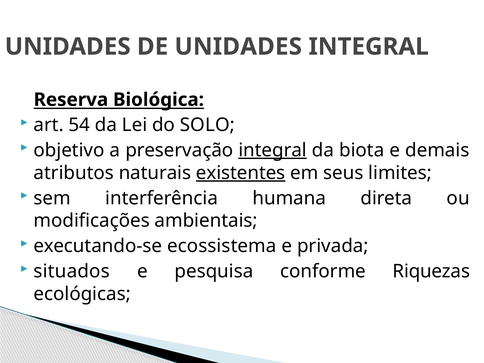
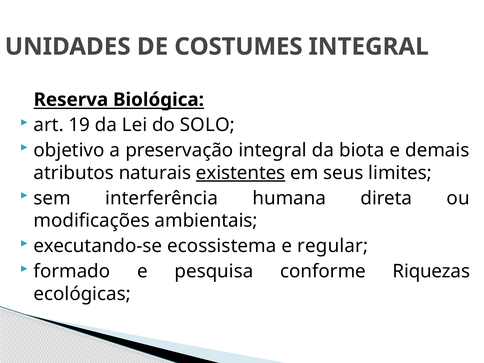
DE UNIDADES: UNIDADES -> COSTUMES (238, 47)
54: 54 -> 19 (79, 125)
integral underline: present -> none (273, 150)
privada: privada -> regular (333, 246)
situados: situados -> formado (72, 271)
